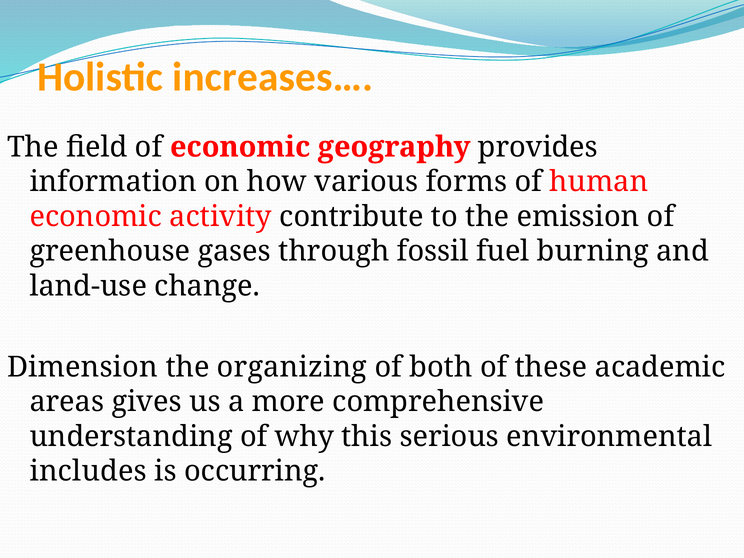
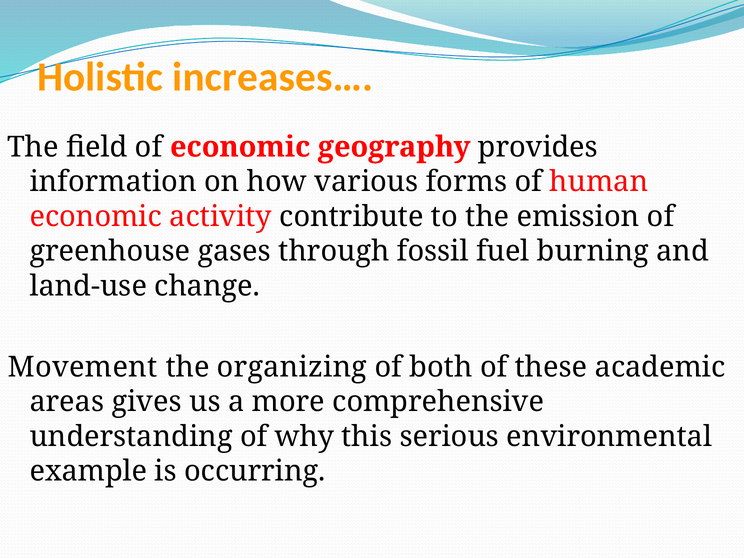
Dimension: Dimension -> Movement (83, 367)
includes: includes -> example (88, 471)
